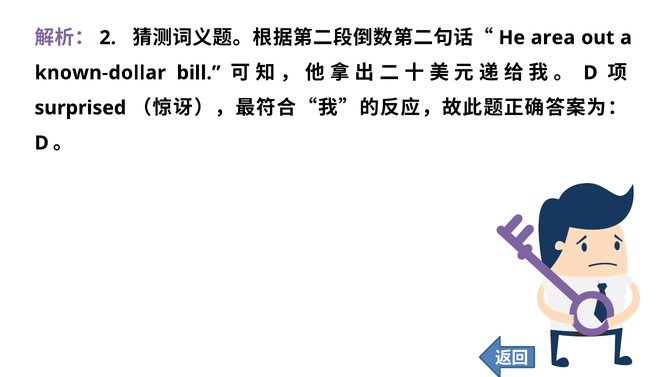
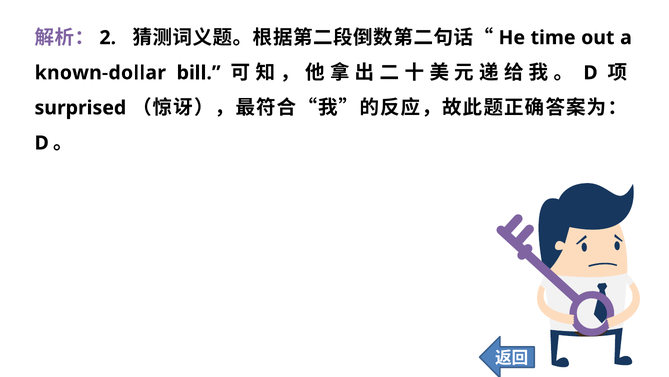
area: area -> time (553, 38)
